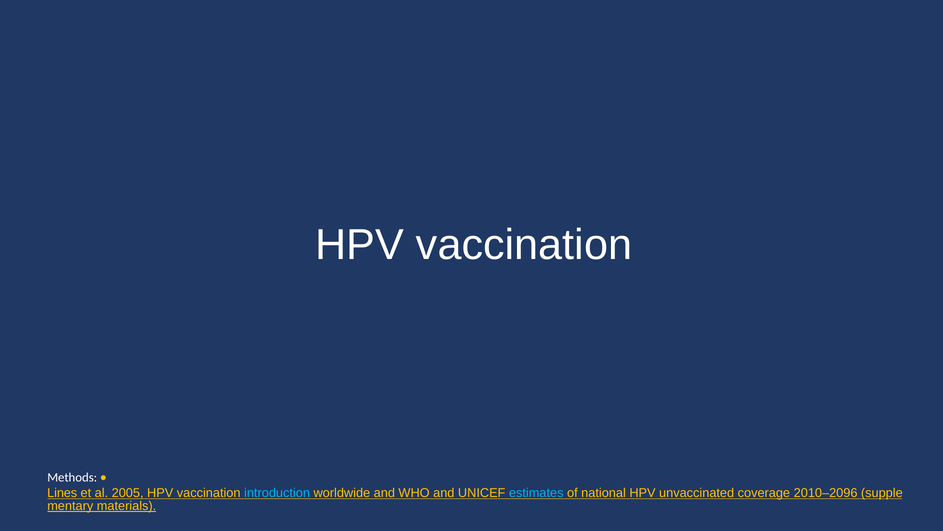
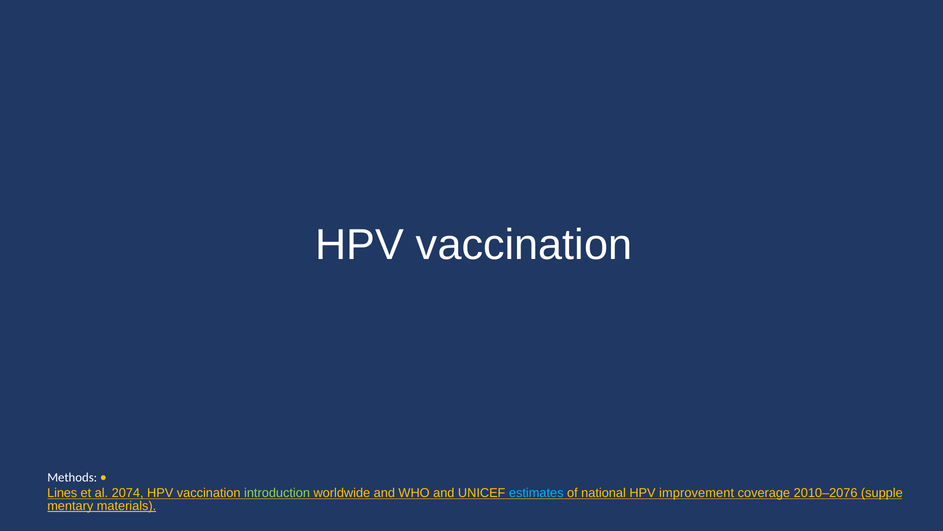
2005: 2005 -> 2074 (128, 492)
introduction colour: light blue -> light green (277, 492)
unvaccinated: unvaccinated -> improvement (697, 492)
2010–2096: 2010–2096 -> 2010–2076 (826, 492)
